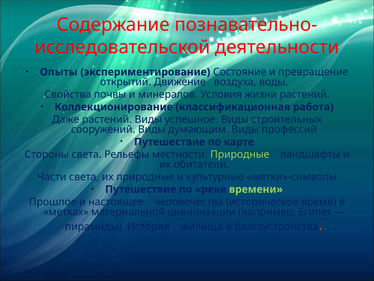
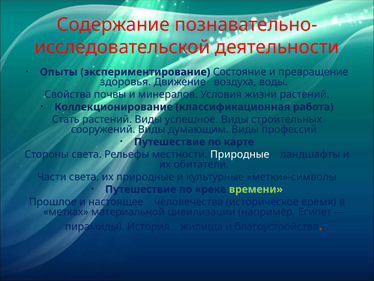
открытий: открытий -> здоровья (126, 82)
Даже: Даже -> Стать (66, 119)
Природные colour: light green -> white (240, 154)
